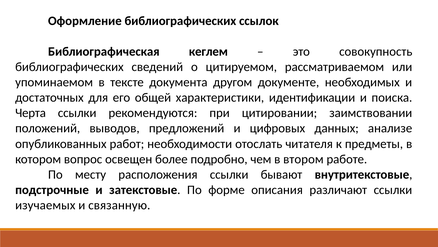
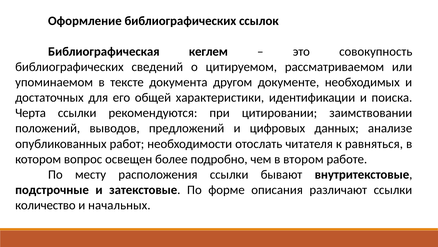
предметы: предметы -> равняться (374, 143)
изучаемых: изучаемых -> количество (45, 205)
связанную: связанную -> начальных (119, 205)
